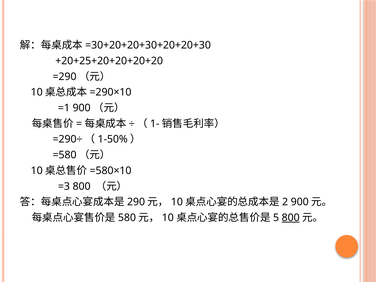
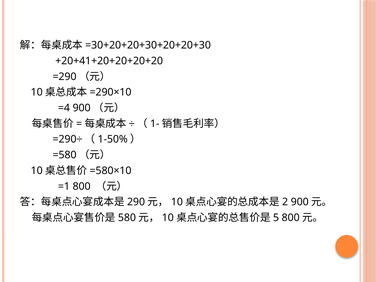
+20+25+20+20+20+20: +20+25+20+20+20+20 -> +20+41+20+20+20+20 (109, 61)
=1: =1 -> =4 (64, 108)
=3: =3 -> =1 (64, 186)
800 underline: present -> none (291, 218)
